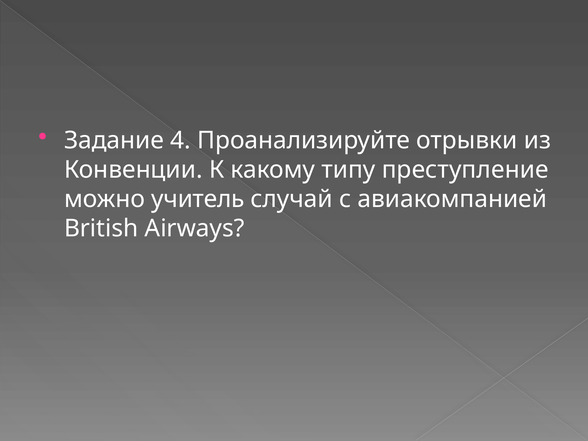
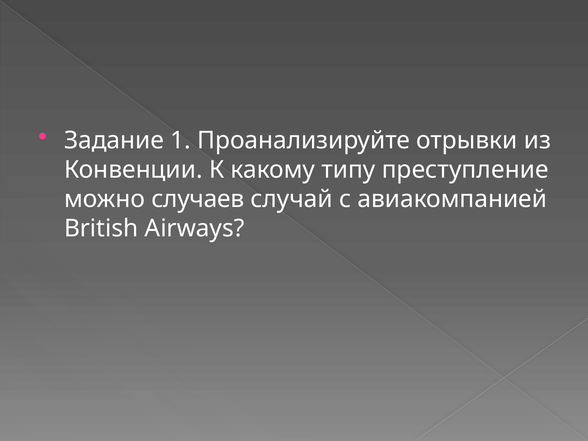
4: 4 -> 1 (181, 140)
учитель: учитель -> случаев (198, 199)
